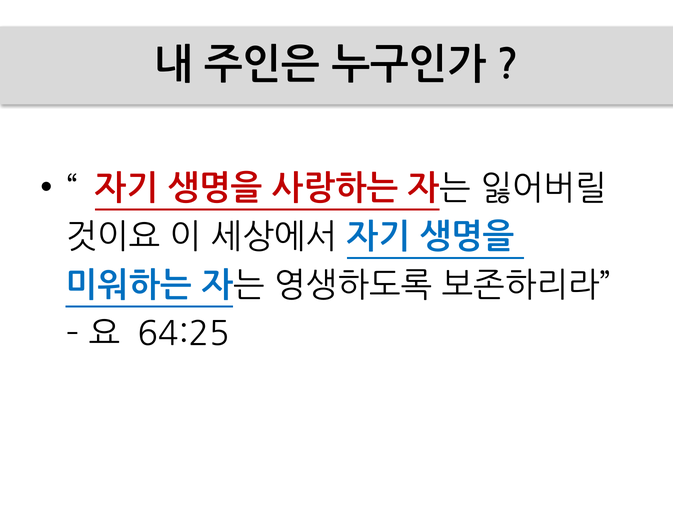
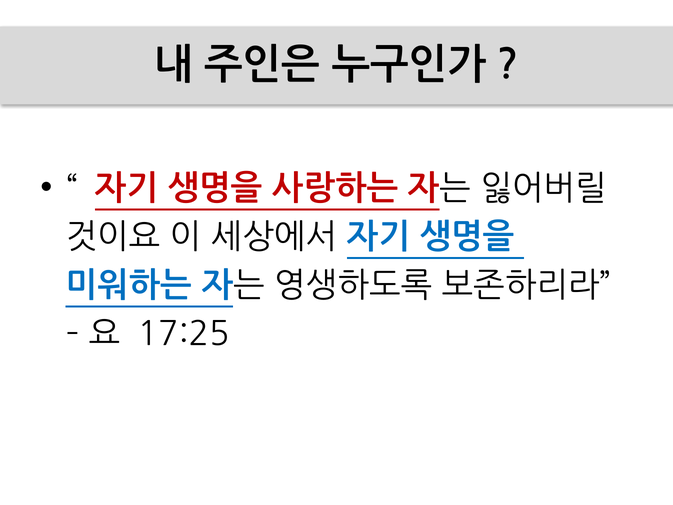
64:25: 64:25 -> 17:25 (184, 334)
